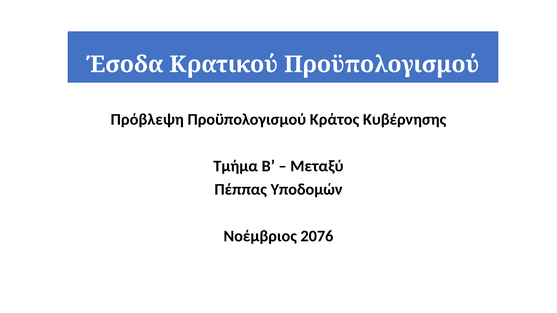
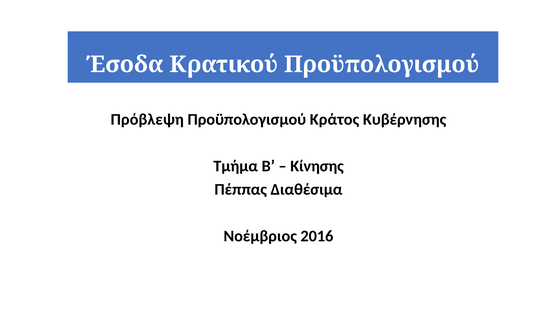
Μεταξύ: Μεταξύ -> Κίνησης (317, 166)
Υποδομών: Υποδομών -> Διαθέσιμα (307, 190)
2076: 2076 -> 2016 (317, 236)
